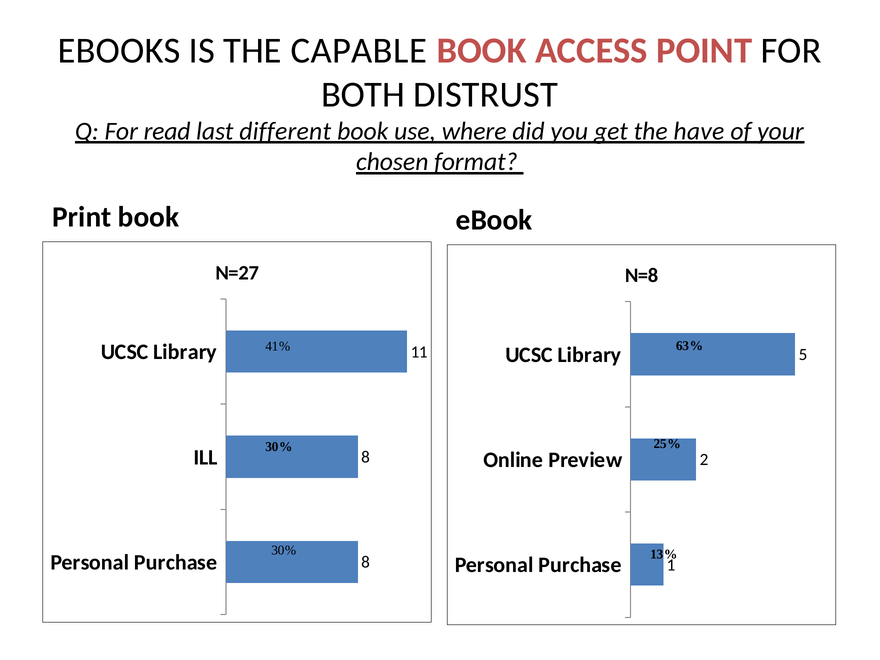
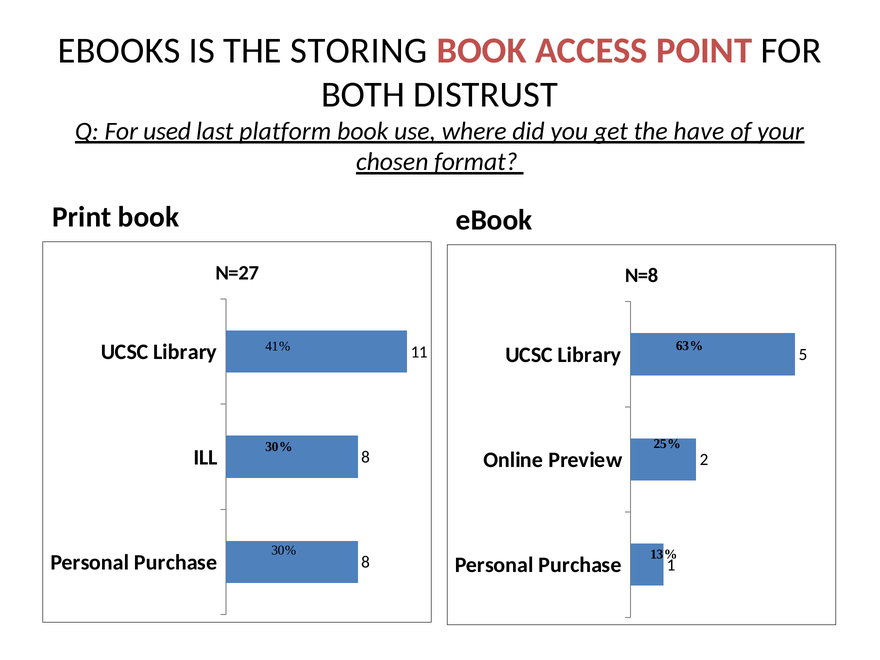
CAPABLE: CAPABLE -> STORING (359, 51)
read: read -> used (167, 131)
different: different -> platform (285, 131)
